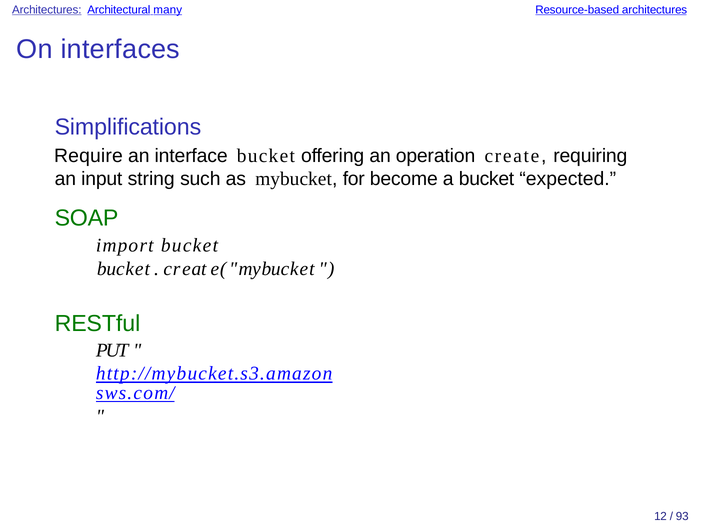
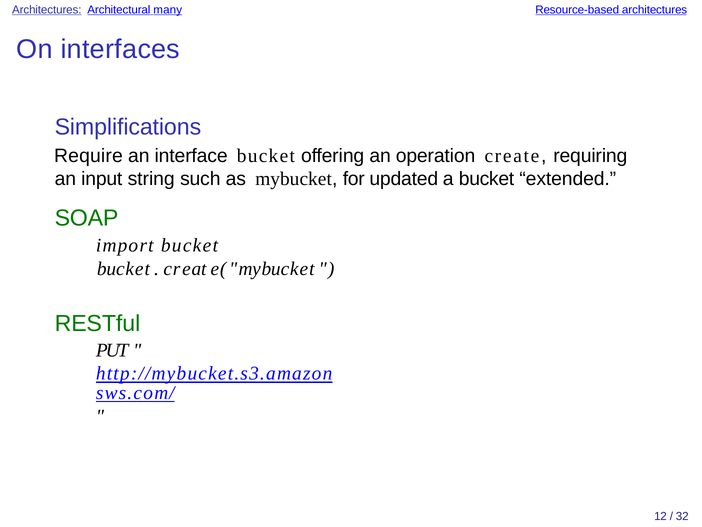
become: become -> updated (404, 179)
expected: expected -> extended (568, 179)
93: 93 -> 32 (682, 516)
